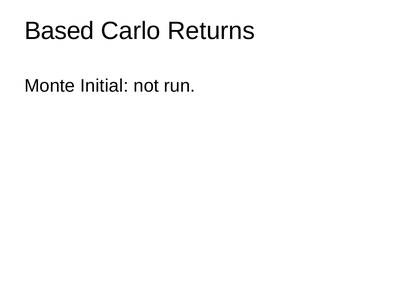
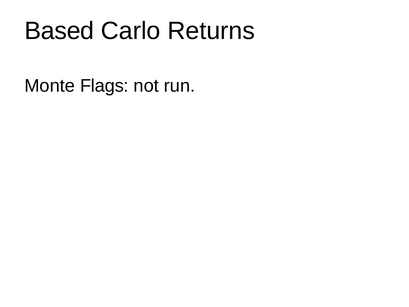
Initial: Initial -> Flags (104, 86)
